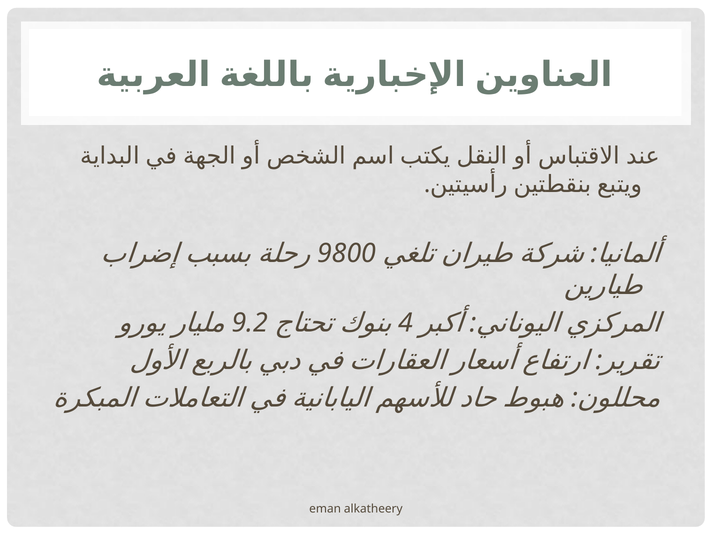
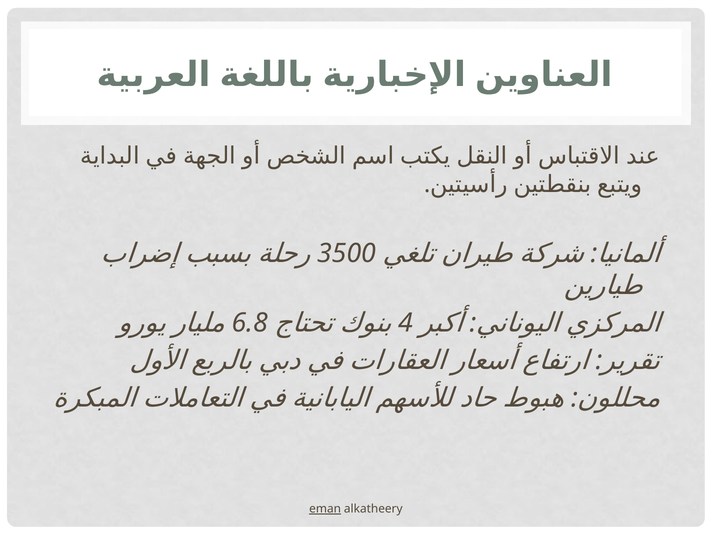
9800: 9800 -> 3500 (347, 253)
9.2: 9.2 -> 6.8 (250, 323)
eman underline: none -> present (325, 509)
